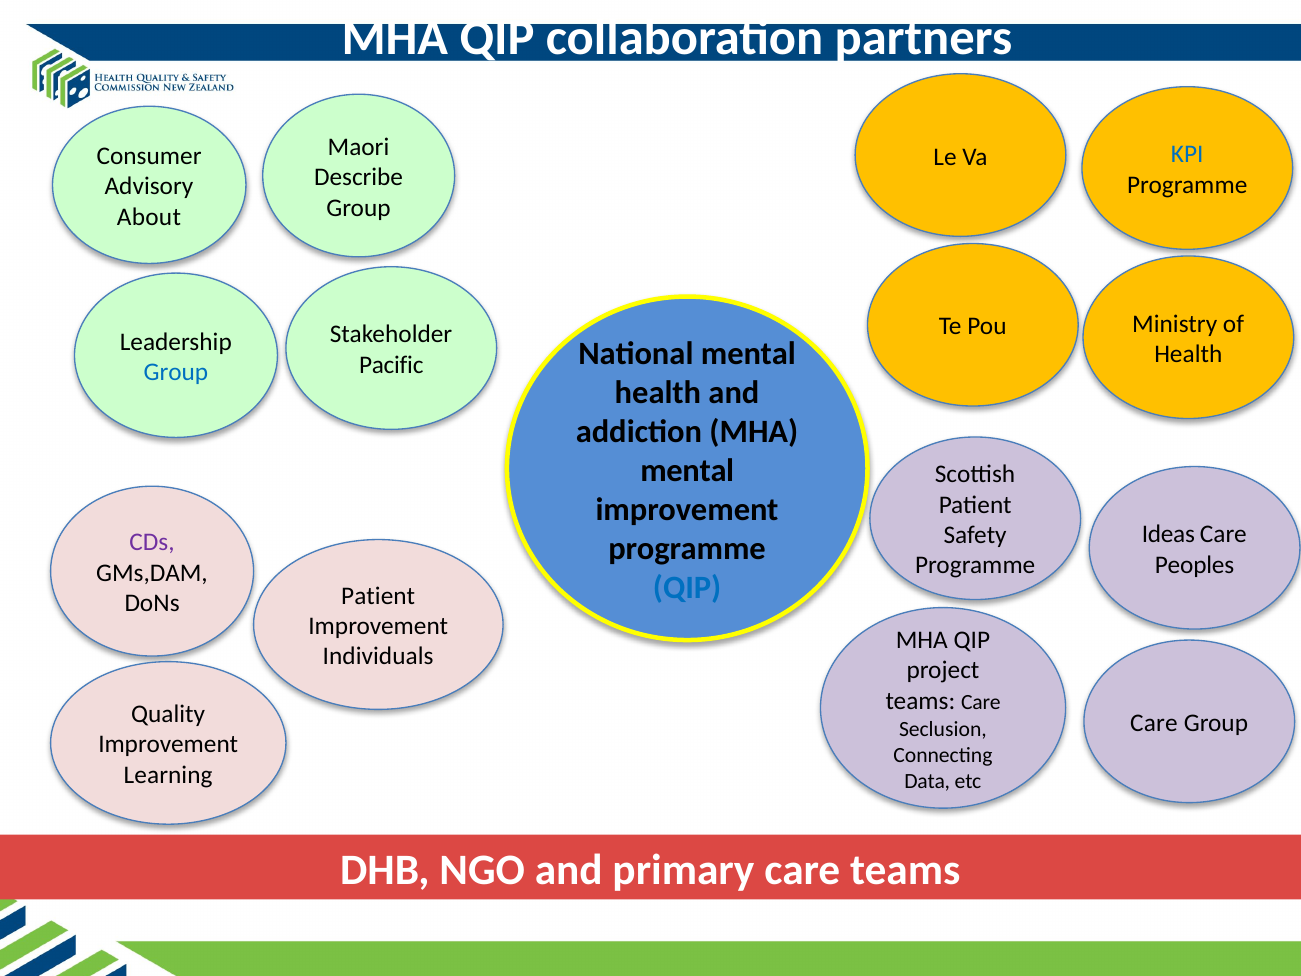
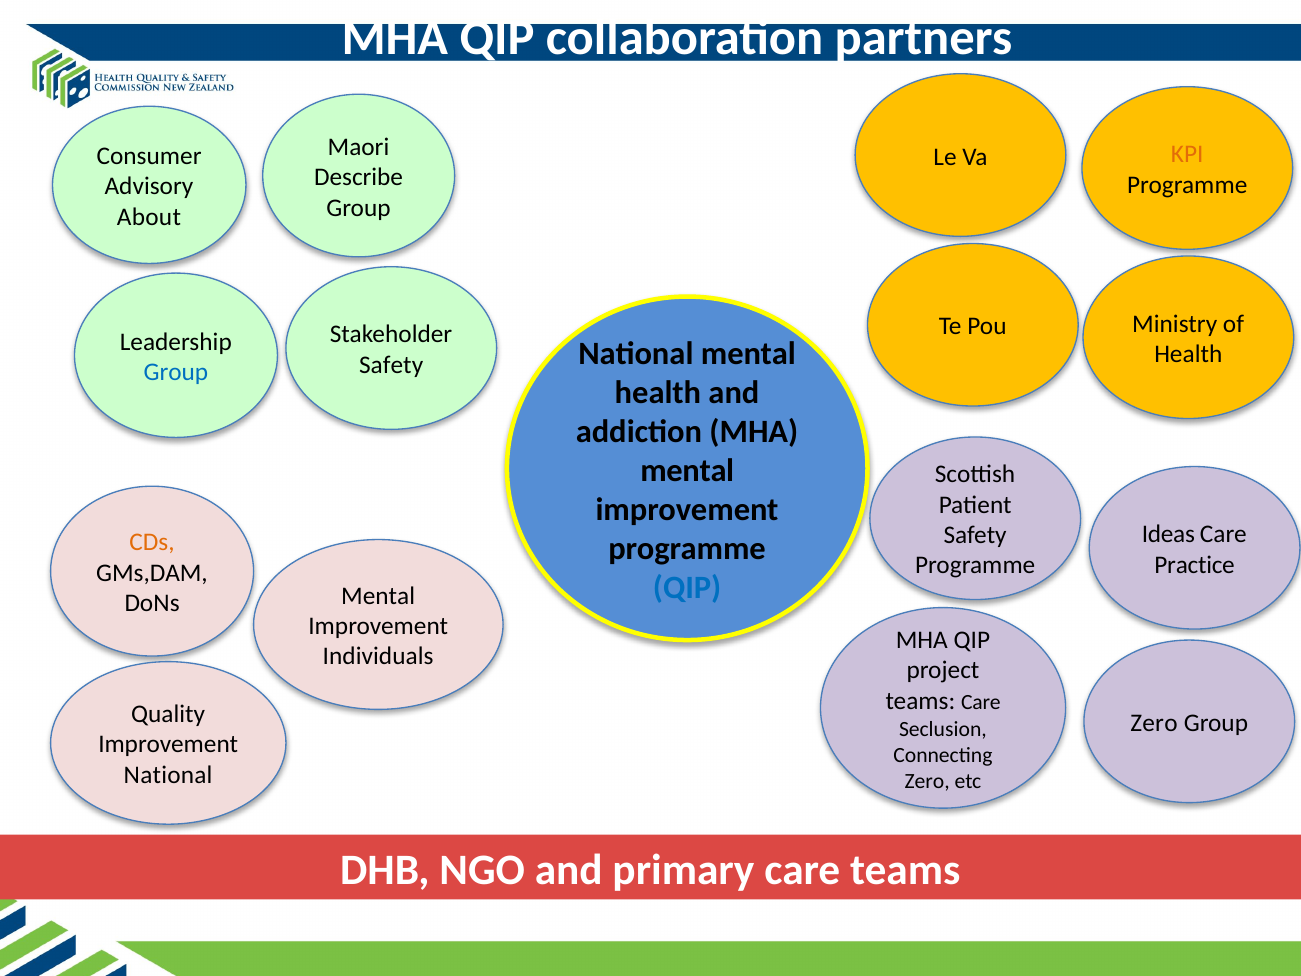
KPI colour: blue -> orange (1187, 155)
Pacific: Pacific -> Safety (391, 365)
CDs colour: purple -> orange (152, 542)
Peoples: Peoples -> Practice (1195, 565)
DoNs Patient: Patient -> Mental (378, 596)
Care: Care -> Zero (1154, 723)
Learning: Learning -> National (168, 775)
Data: Data -> Zero (927, 781)
